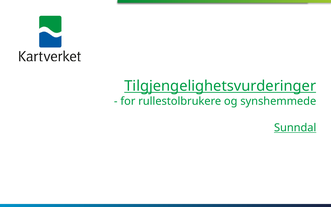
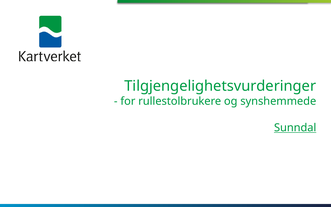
Tilgjengelighetsvurderinger underline: present -> none (220, 86)
